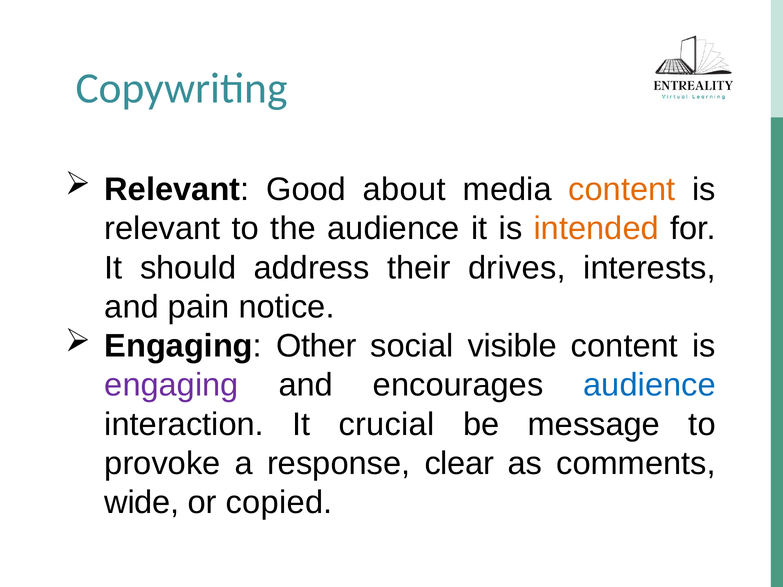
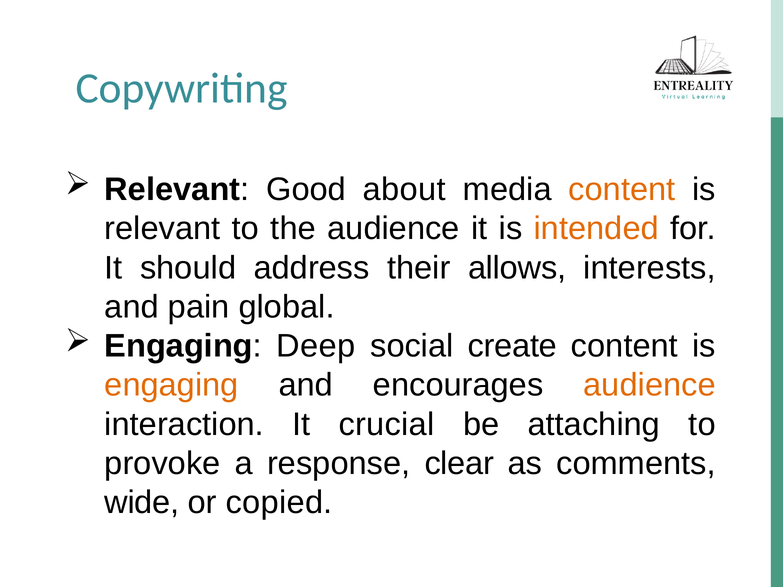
drives: drives -> allows (517, 268)
notice: notice -> global (287, 307)
Other: Other -> Deep (316, 346)
visible: visible -> create (512, 346)
engaging colour: purple -> orange (172, 385)
audience colour: blue -> orange (650, 385)
message: message -> attaching (594, 424)
